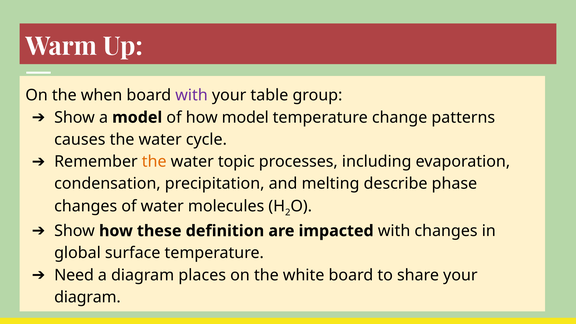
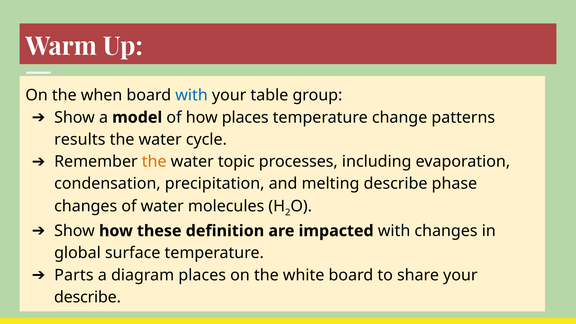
with colour: purple -> blue (192, 95)
how model: model -> places (245, 117)
causes: causes -> results (80, 140)
Need: Need -> Parts (74, 275)
diagram: diagram -> describe (87, 297)
